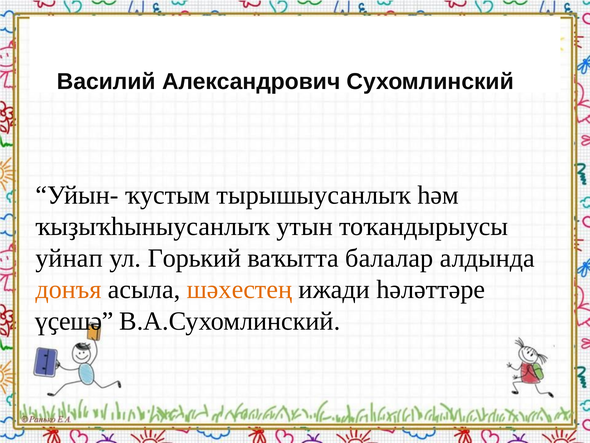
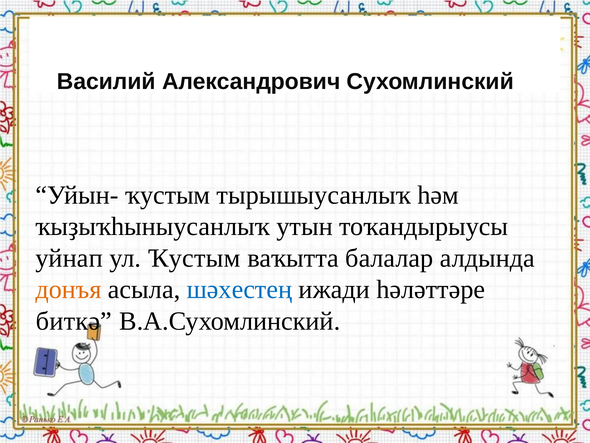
ул Горький: Горький -> Ҡустым (194, 258)
шәхестең colour: orange -> blue (239, 289)
үҫешә: үҫешә -> биткә (74, 321)
